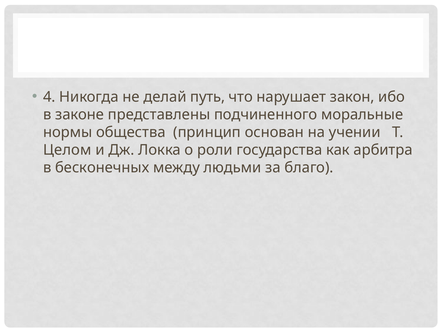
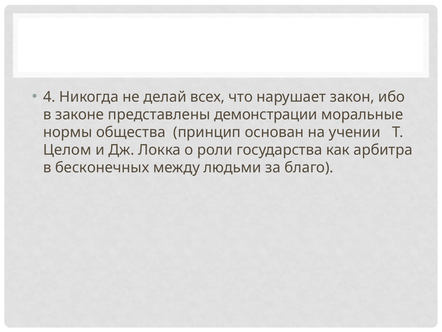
путь: путь -> всех (208, 97)
подчиненного: подчиненного -> демонстрации (266, 114)
